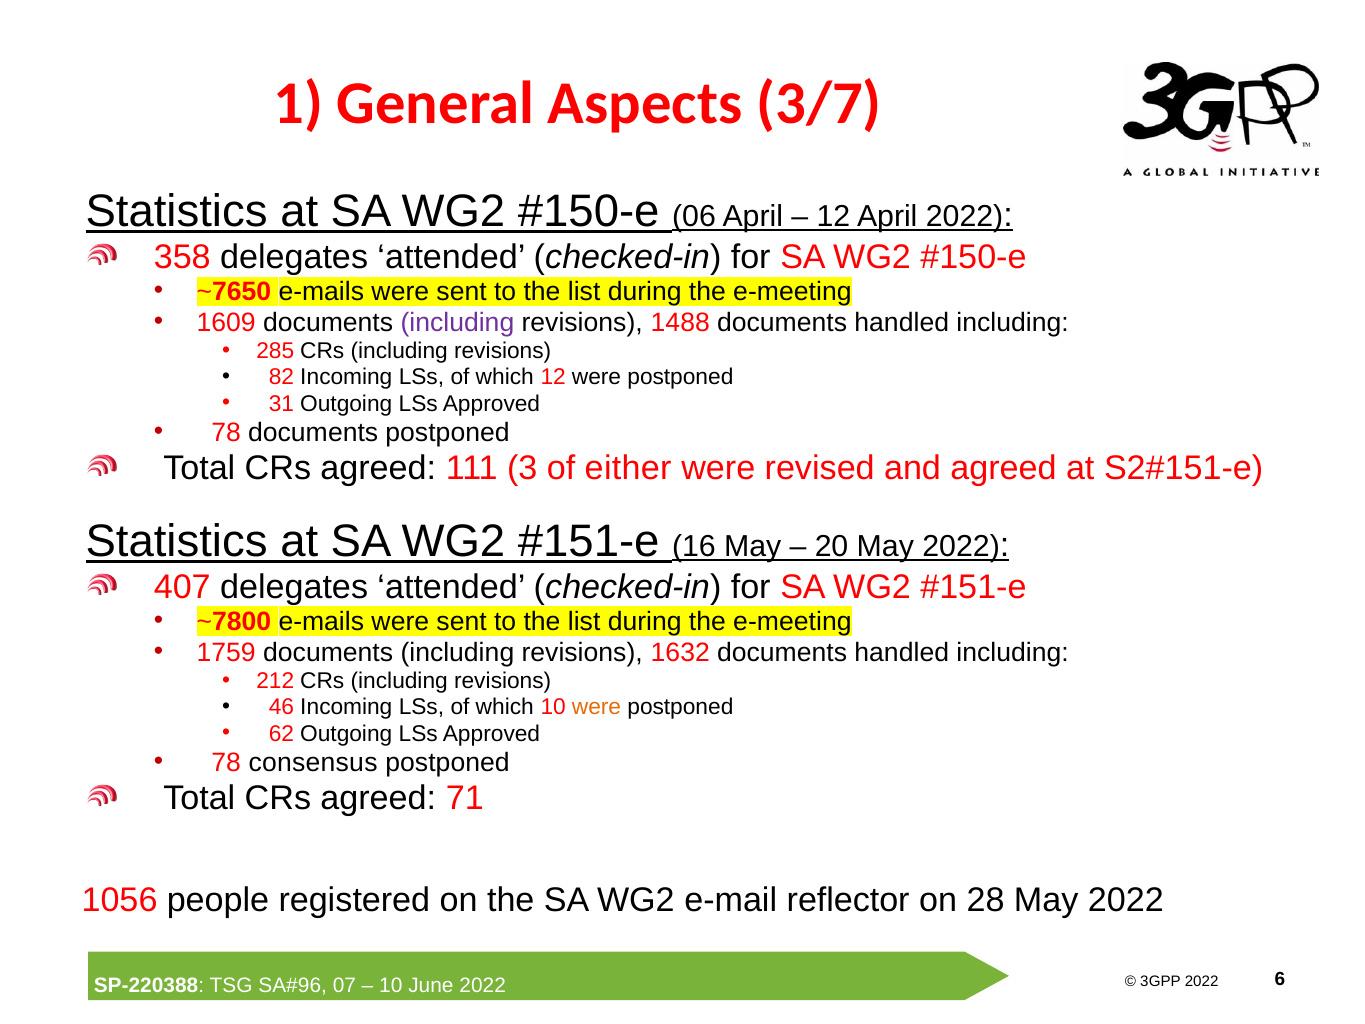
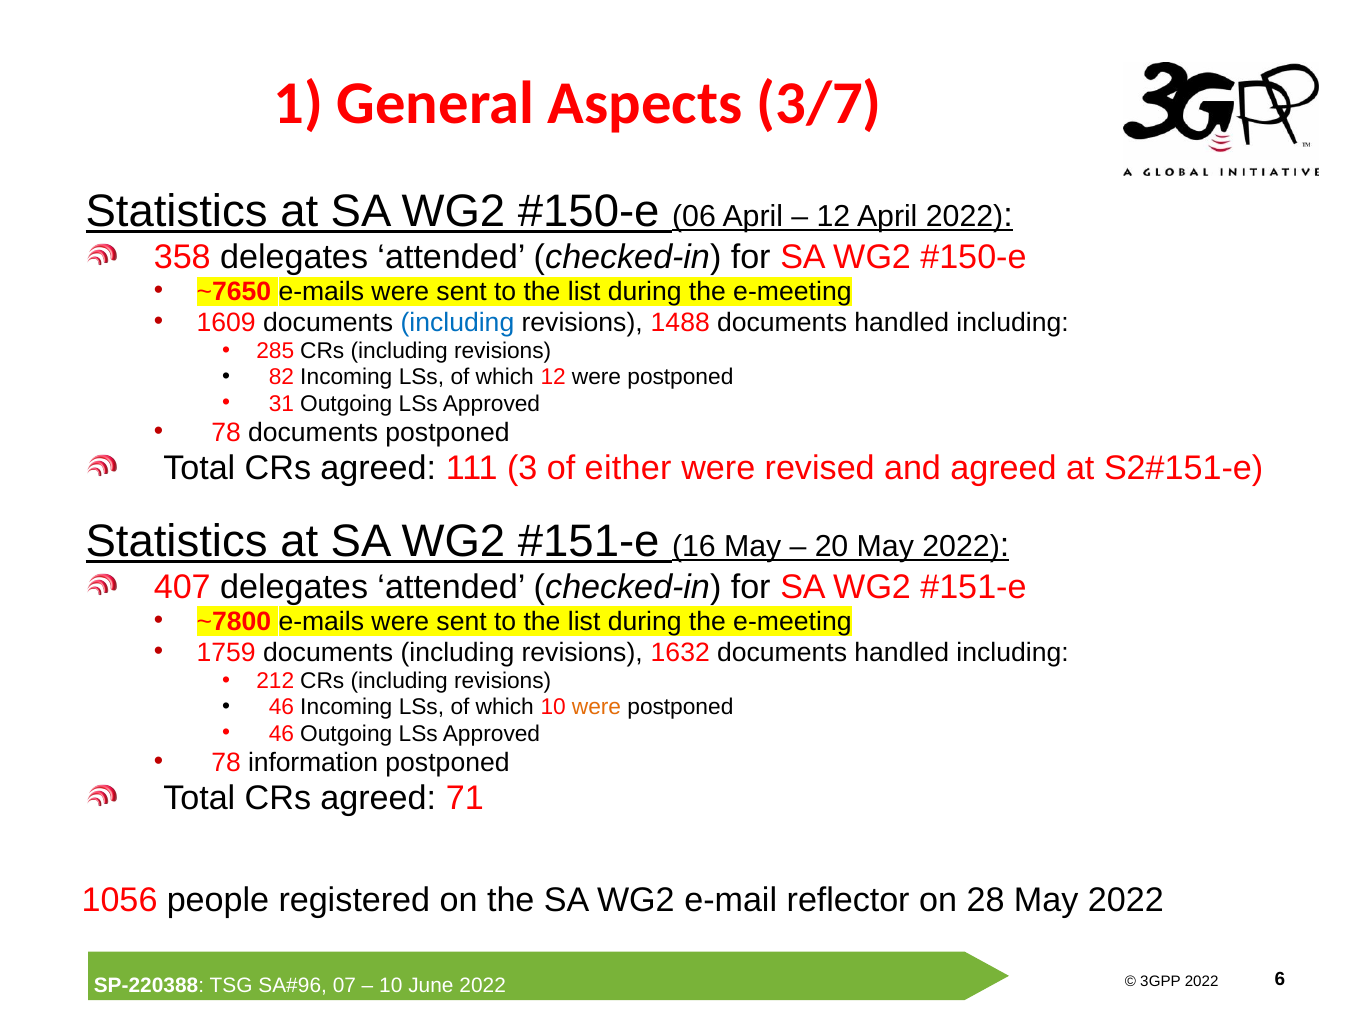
including colour: purple -> blue (457, 323)
62: 62 -> 46 (281, 734)
consensus: consensus -> information (313, 762)
